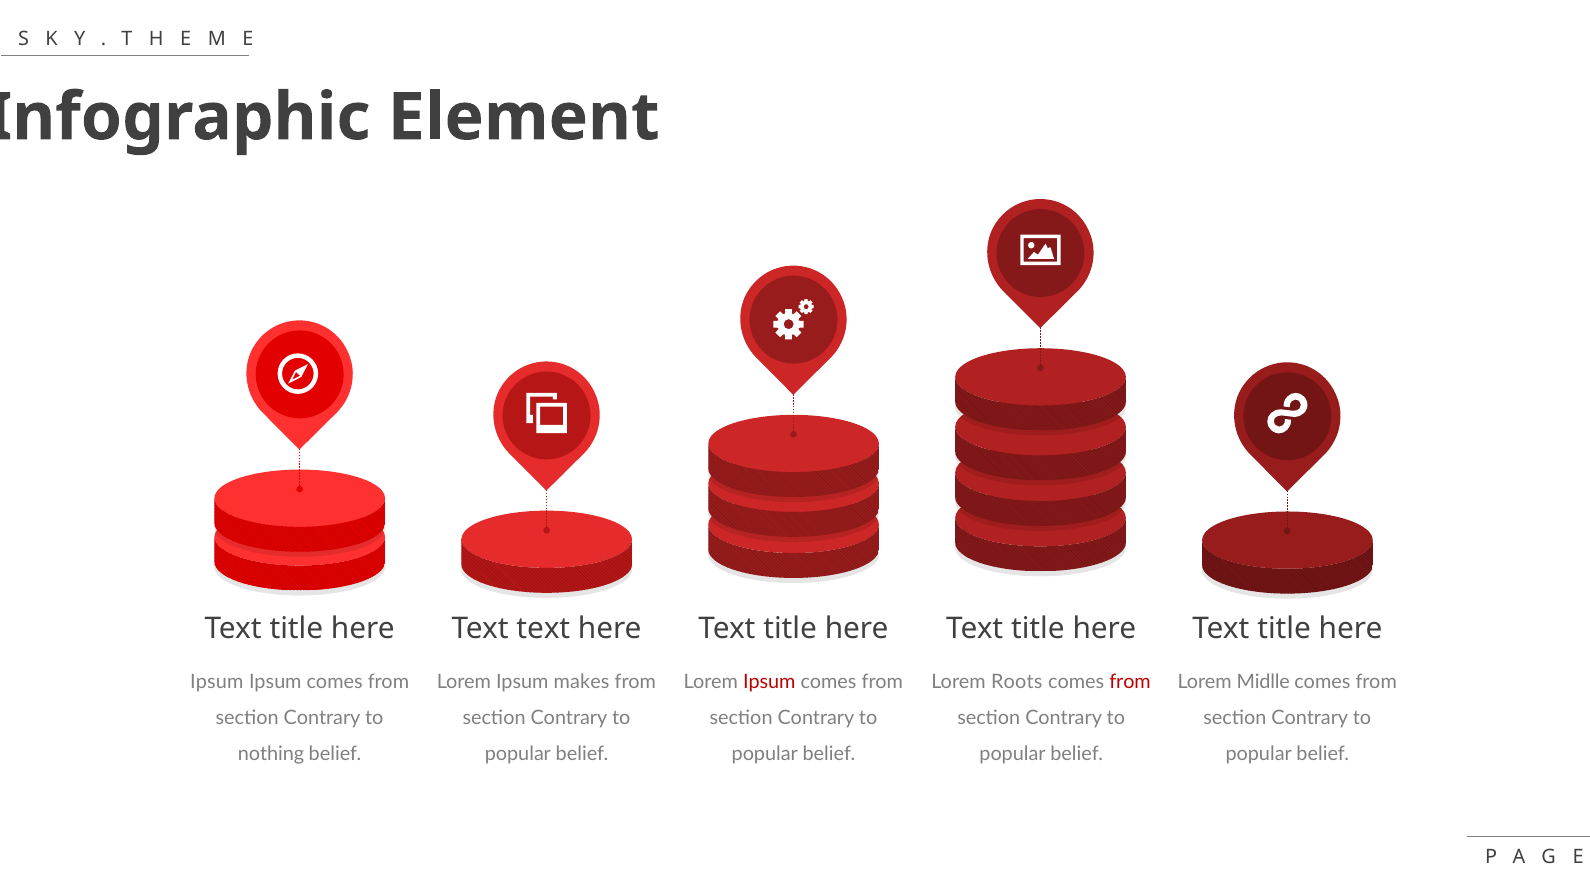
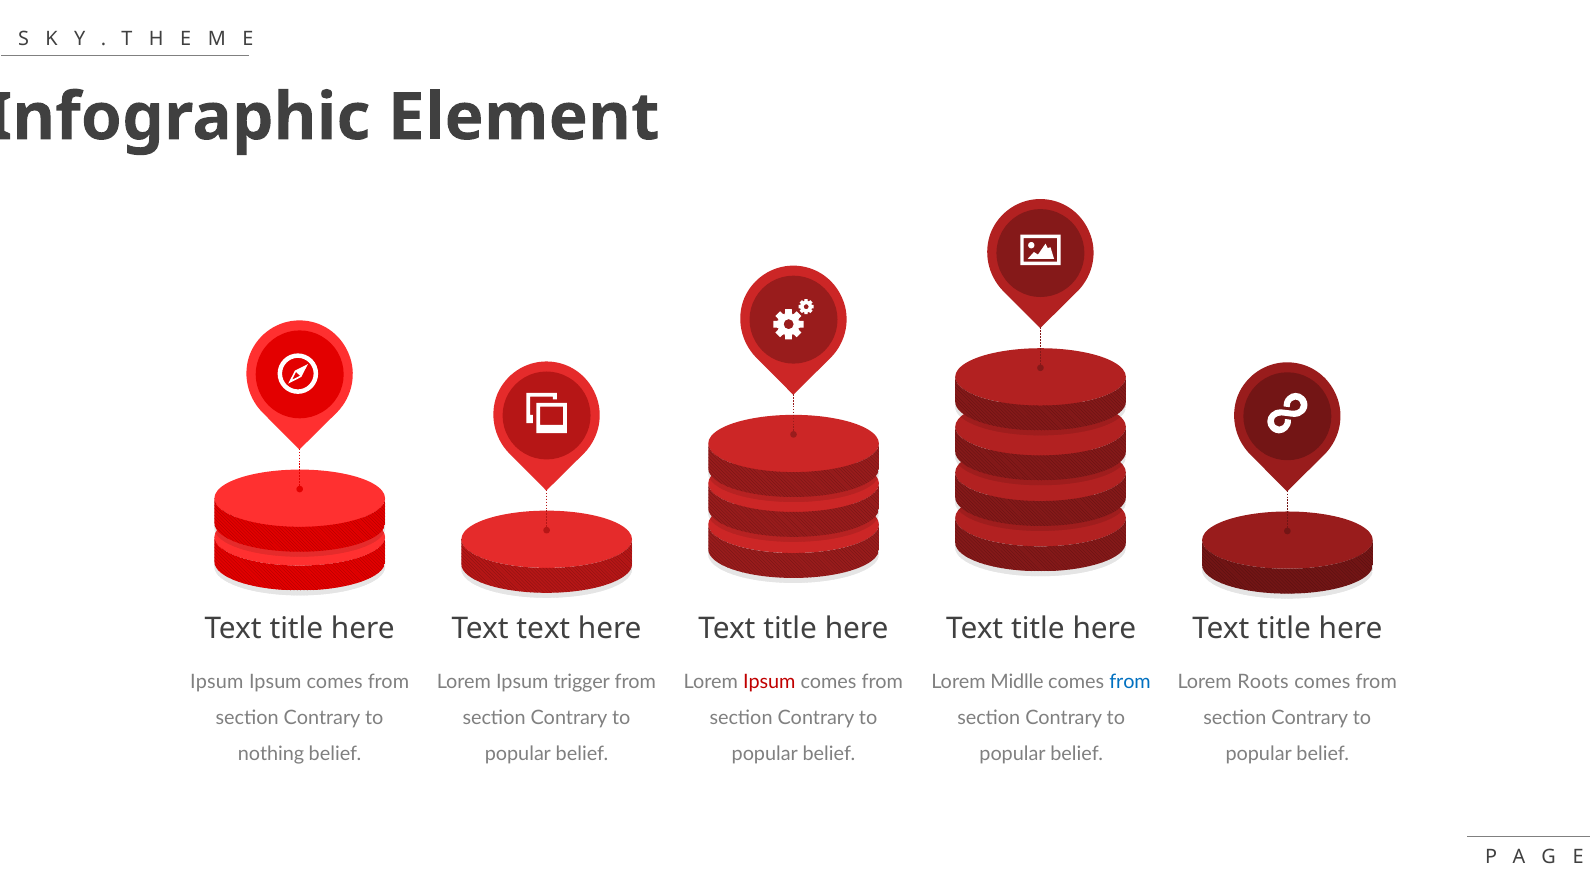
makes: makes -> trigger (582, 683)
Roots: Roots -> Midlle (1017, 683)
from colour: red -> blue (1130, 683)
Midlle: Midlle -> Roots (1263, 683)
